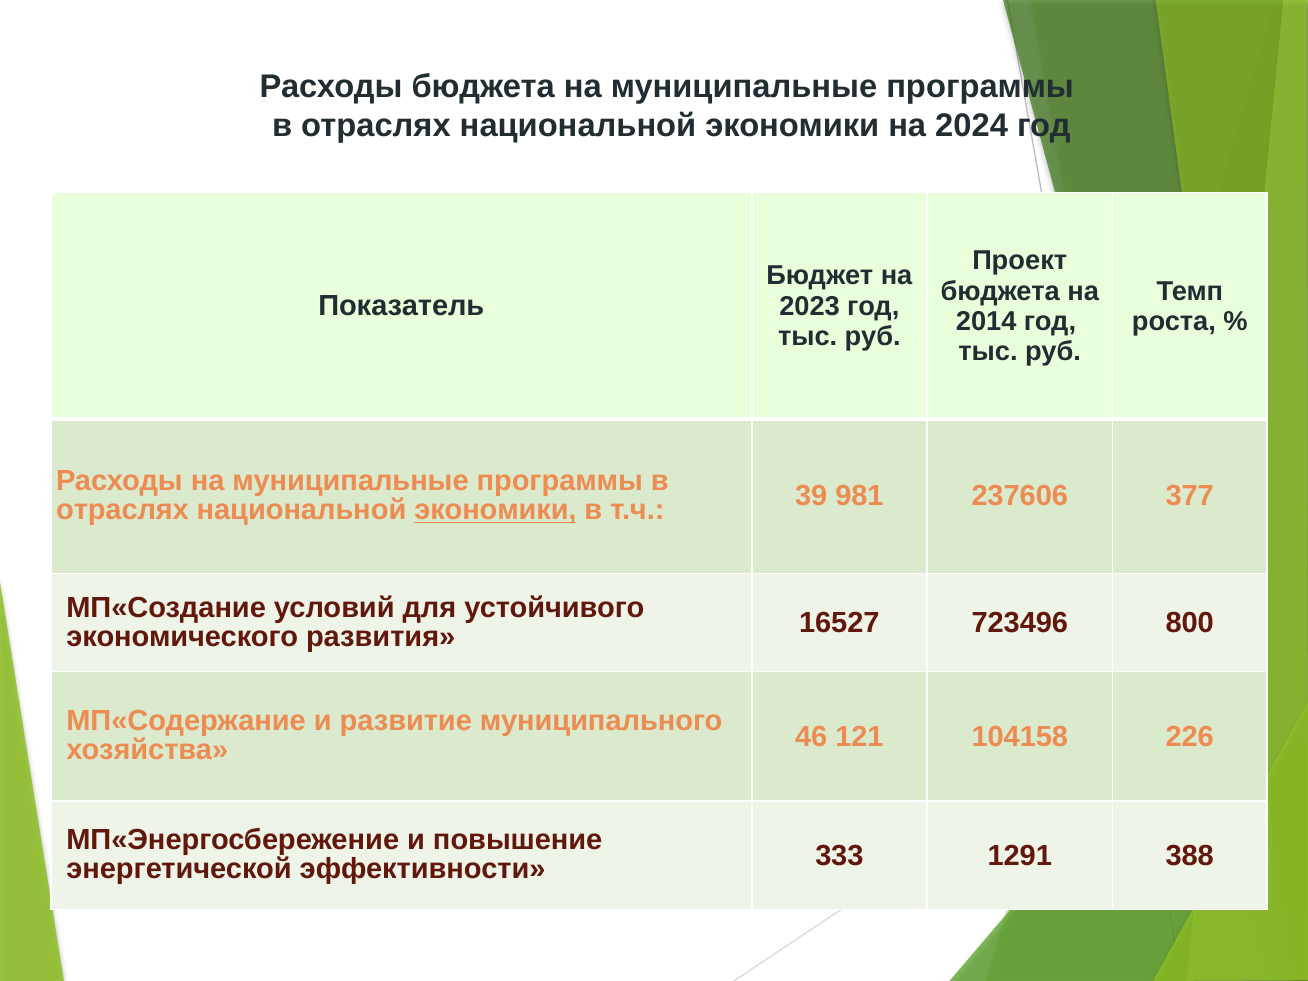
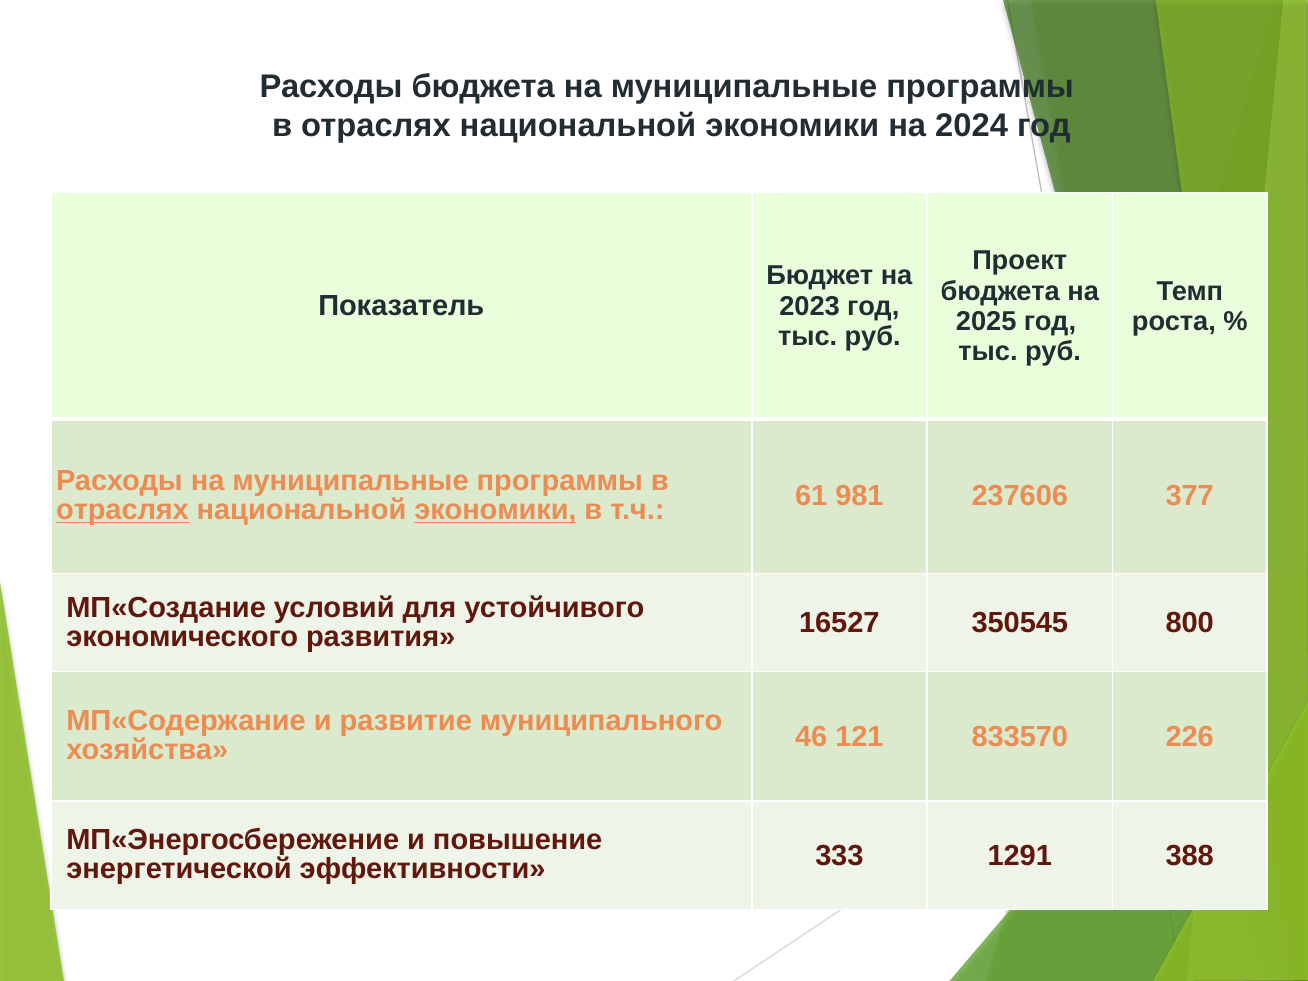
2014: 2014 -> 2025 (986, 321)
отраслях underline: none -> present (123, 510)
39: 39 -> 61 (811, 496)
723496: 723496 -> 350545 (1020, 623)
104158: 104158 -> 833570 (1020, 737)
